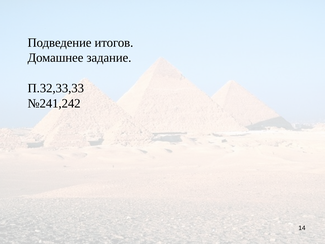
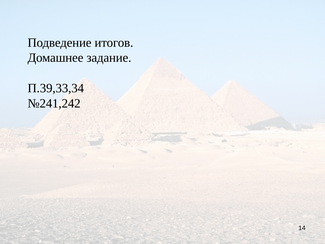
П.32,33,33: П.32,33,33 -> П.39,33,34 (56, 88)
